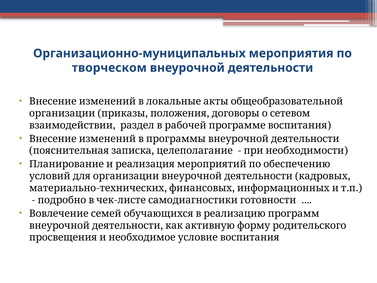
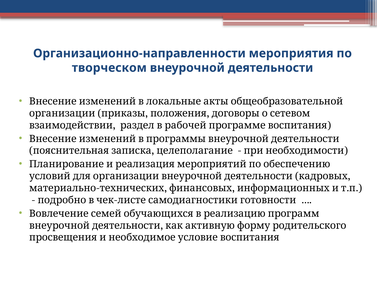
Организационно-муниципальных: Организационно-муниципальных -> Организационно-направленности (139, 53)
